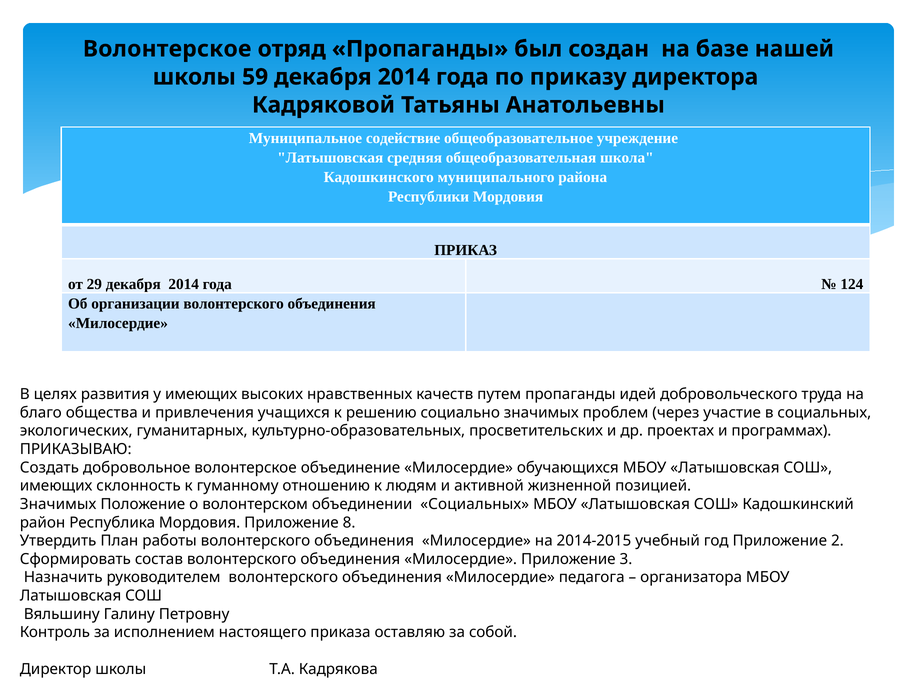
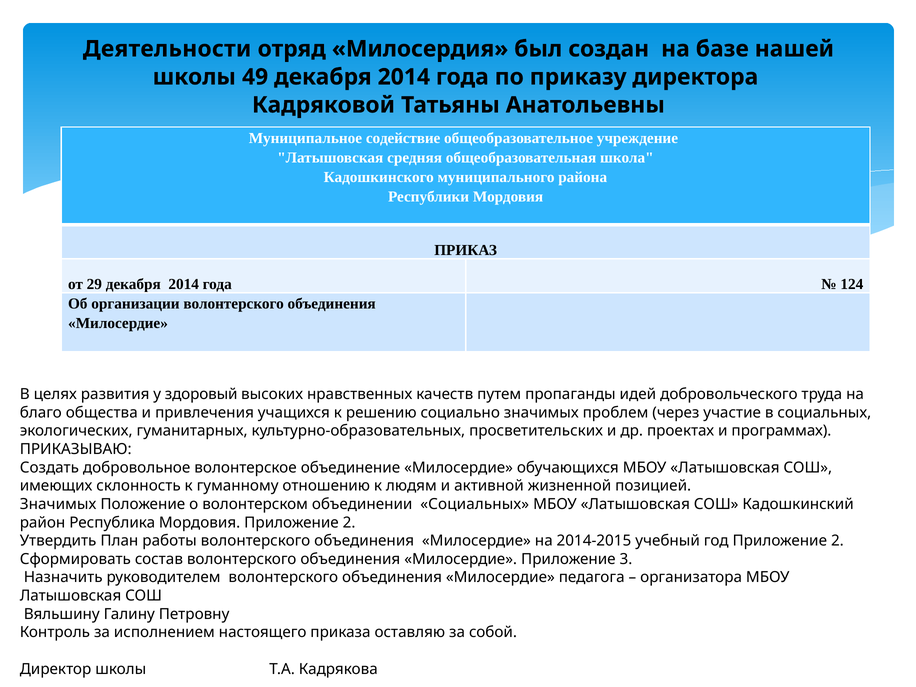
Волонтерское: Волонтерское -> Деятельности (167, 49)
отряд Пропаганды: Пропаганды -> Милосердия (420, 49)
59: 59 -> 49 (255, 77)
у имеющих: имеющих -> здоровый (201, 394)
Мордовия Приложение 8: 8 -> 2 (349, 522)
